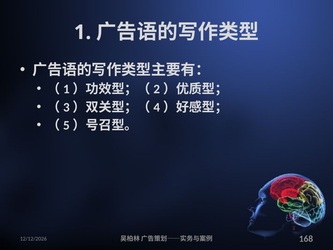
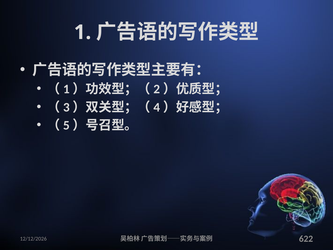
168: 168 -> 622 (306, 239)
